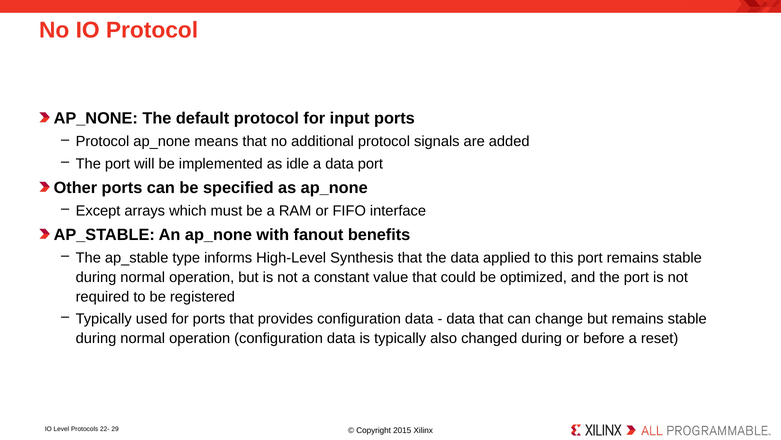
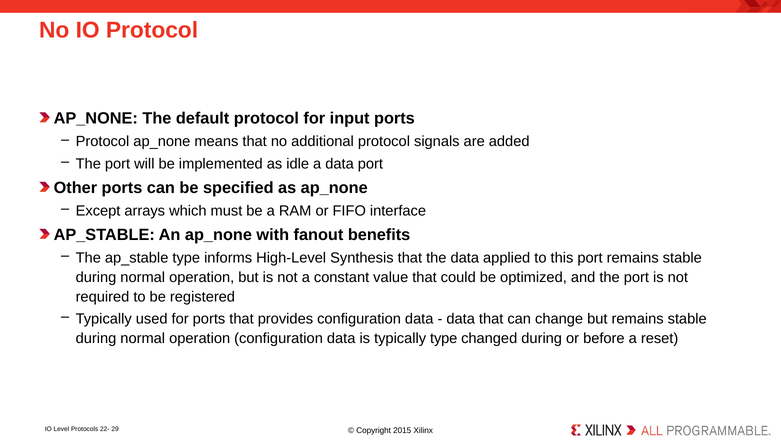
typically also: also -> type (444, 338)
